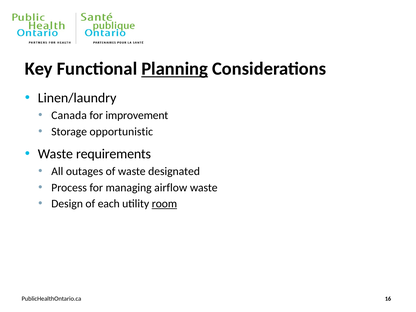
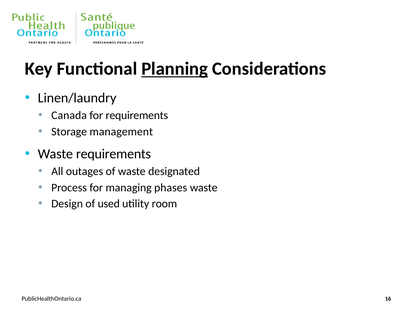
for improvement: improvement -> requirements (137, 115)
opportunistic: opportunistic -> management (121, 132)
airflow: airflow -> phases (171, 188)
each: each -> used (109, 204)
room underline: present -> none (164, 204)
